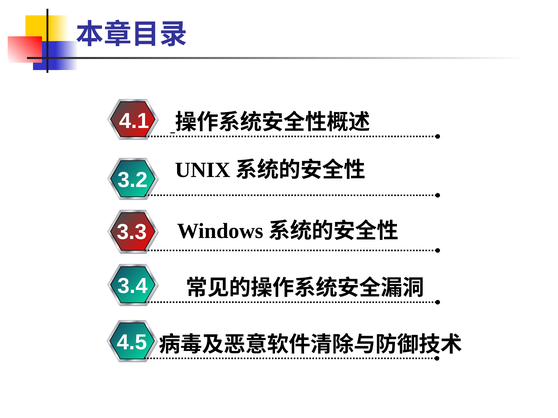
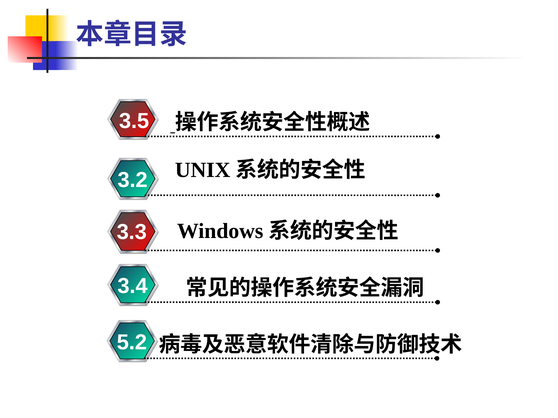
4.1: 4.1 -> 3.5 (134, 121)
4.5: 4.5 -> 5.2 (132, 343)
